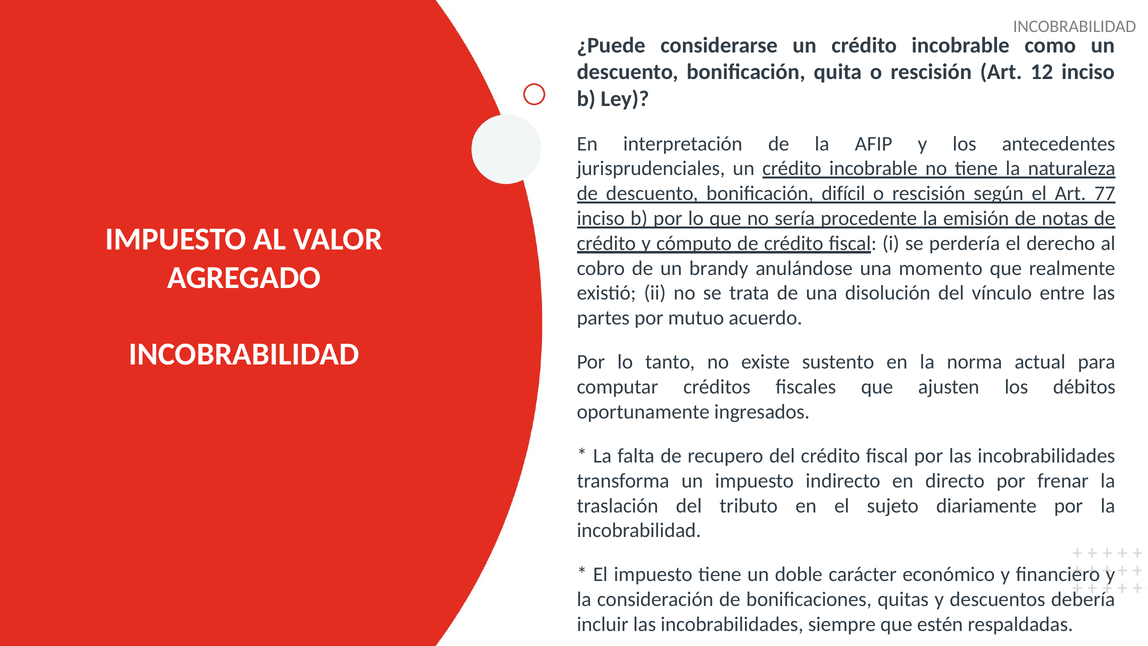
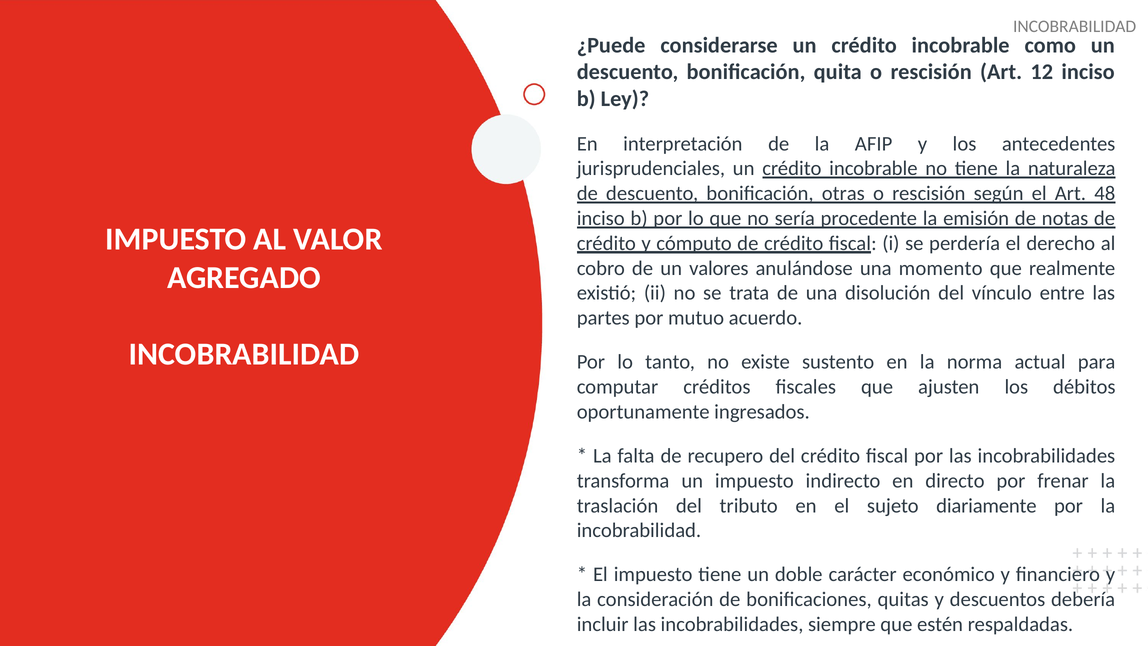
difícil: difícil -> otras (843, 193)
77: 77 -> 48 (1105, 193)
brandy: brandy -> valores (719, 268)
